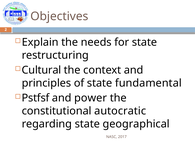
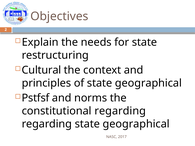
of state fundamental: fundamental -> geographical (148, 83)
power: power -> norms (91, 98)
constitutional autocratic: autocratic -> regarding (120, 111)
